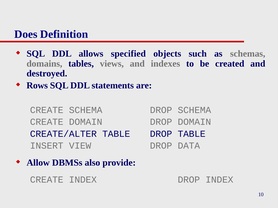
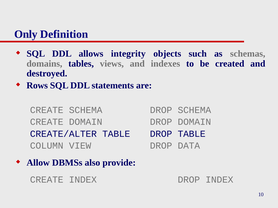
Does: Does -> Only (26, 34)
specified: specified -> integrity (128, 54)
INSERT: INSERT -> COLUMN (47, 146)
